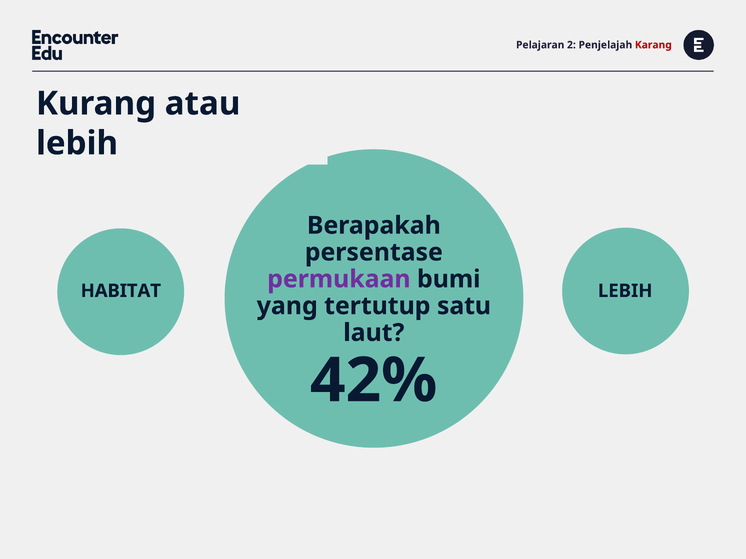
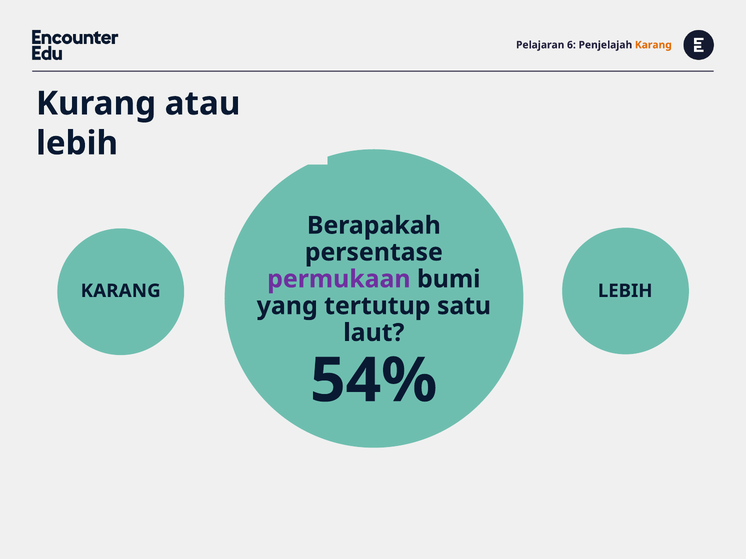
2: 2 -> 6 (571, 45)
Karang colour: red -> orange (653, 45)
HABITAT: HABITAT -> KARANG (121, 291)
42%: 42% -> 54% (374, 381)
